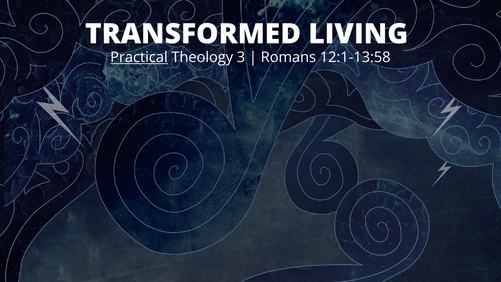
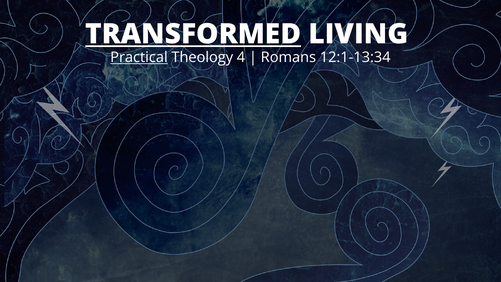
TRANSFORMED underline: none -> present (193, 34)
3: 3 -> 4 (241, 57)
12:1-13:58: 12:1-13:58 -> 12:1-13:34 (355, 57)
